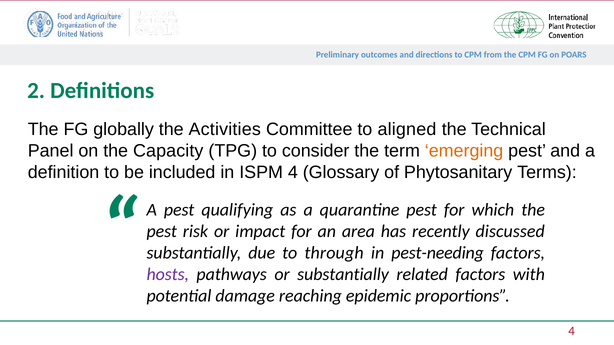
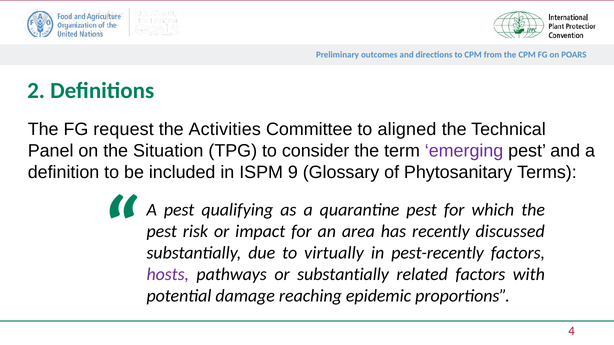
globally: globally -> request (124, 129)
Capacity: Capacity -> Situation (168, 151)
emerging colour: orange -> purple (464, 151)
ISPM 4: 4 -> 9 (293, 172)
through: through -> virtually (334, 253)
pest-needing: pest-needing -> pest-recently (438, 253)
